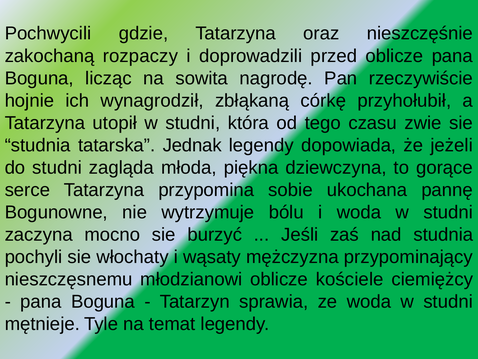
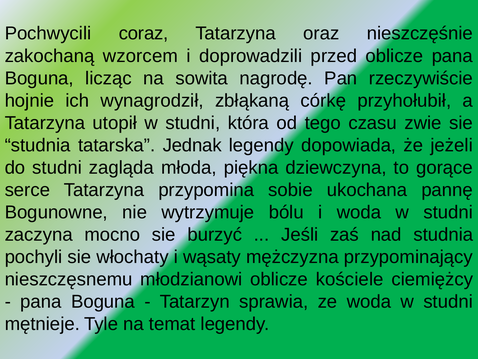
gdzie: gdzie -> coraz (144, 33)
rozpaczy: rozpaczy -> wzorcem (140, 56)
